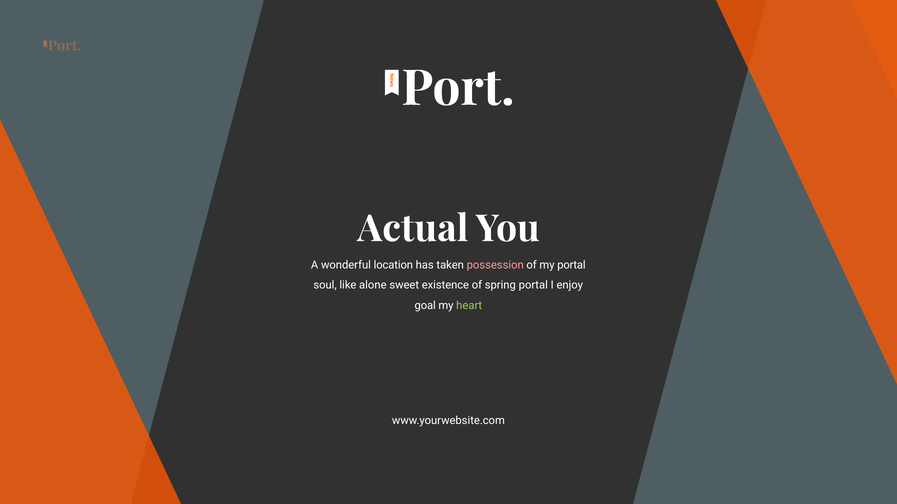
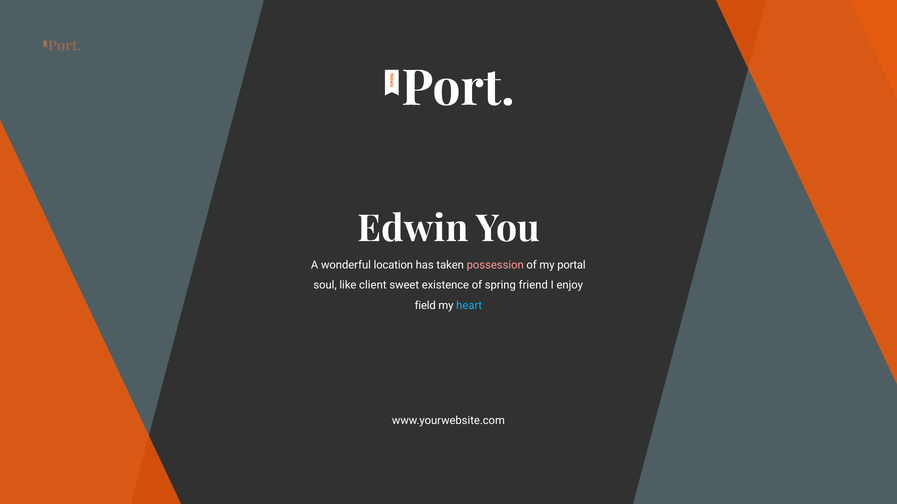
Actual: Actual -> Edwin (413, 229)
alone: alone -> client (373, 286)
spring portal: portal -> friend (533, 286)
goal: goal -> field (425, 306)
heart colour: light green -> light blue (469, 306)
